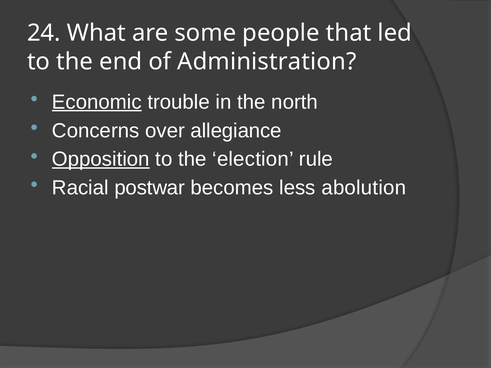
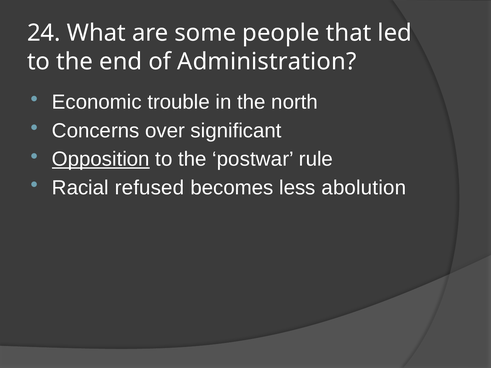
Economic underline: present -> none (97, 102)
allegiance: allegiance -> significant (236, 131)
election: election -> postwar (253, 159)
postwar: postwar -> refused (150, 188)
